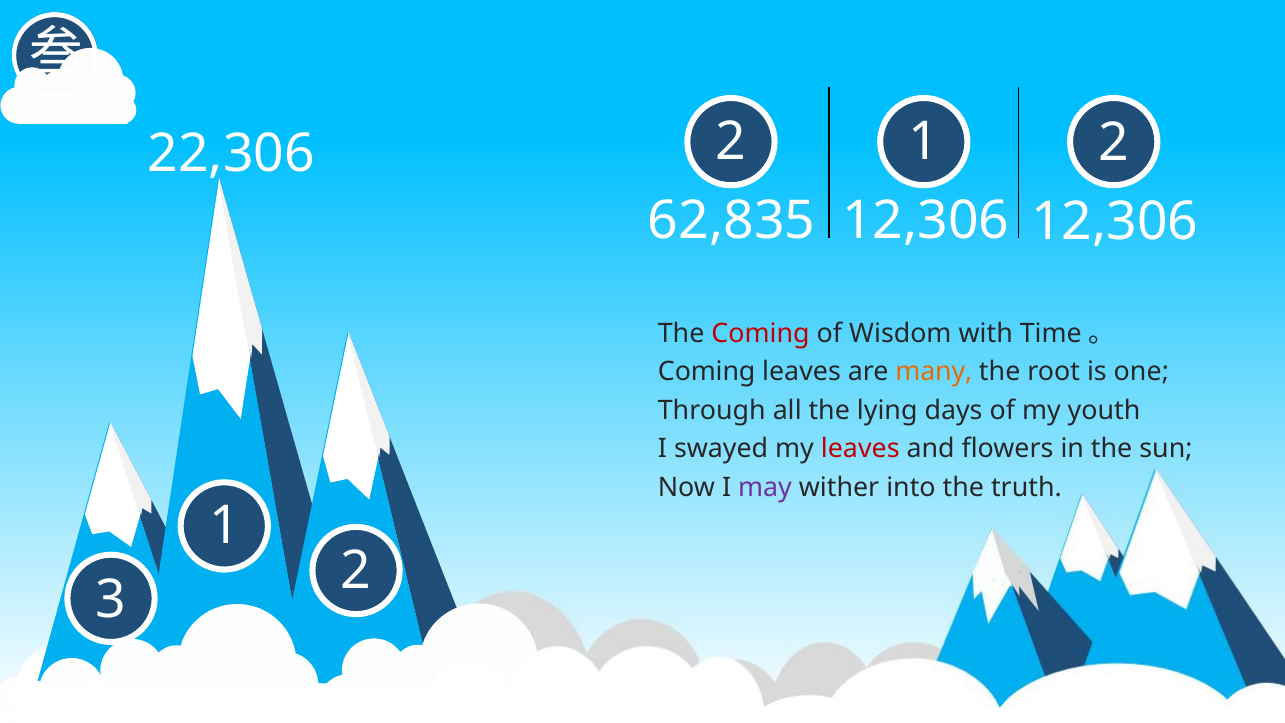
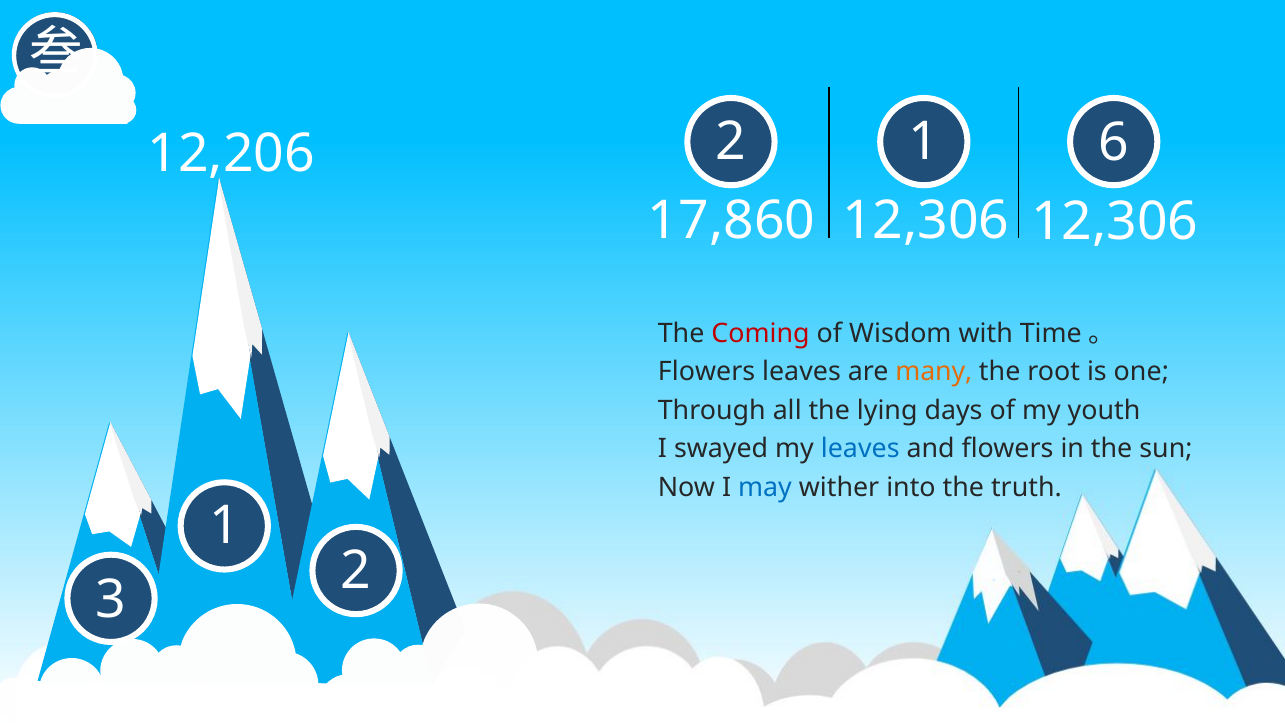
2 2: 2 -> 6 (1114, 143)
22,306: 22,306 -> 12,206 (231, 154)
62,835: 62,835 -> 17,860 (732, 221)
Coming: Coming -> Flowers (707, 372)
leaves colour: red -> blue (860, 449)
may colour: purple -> blue (765, 487)
